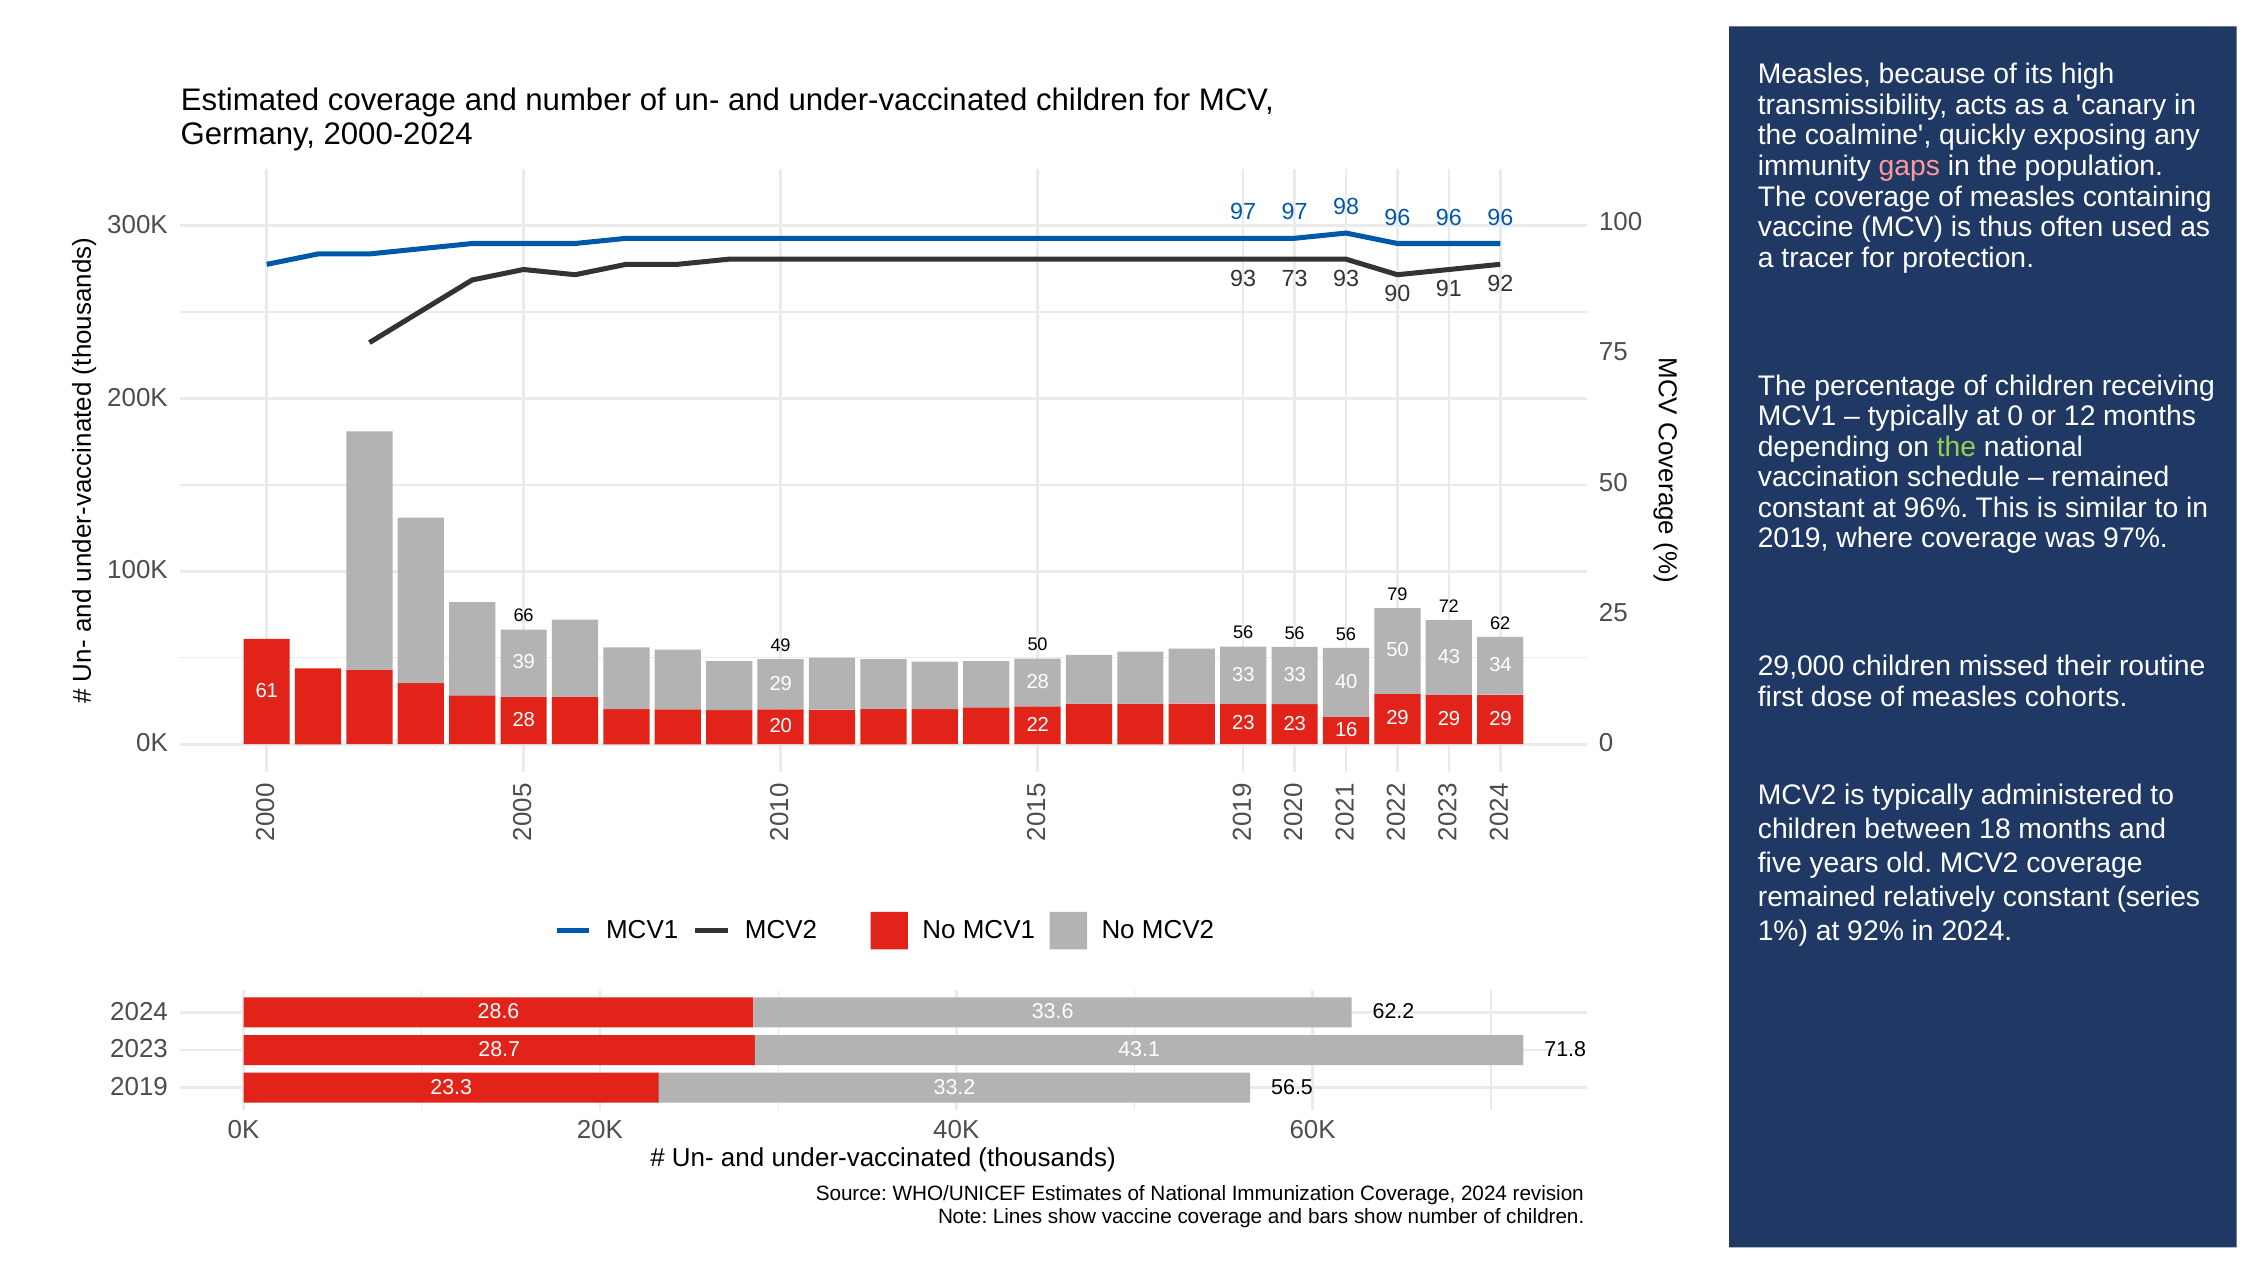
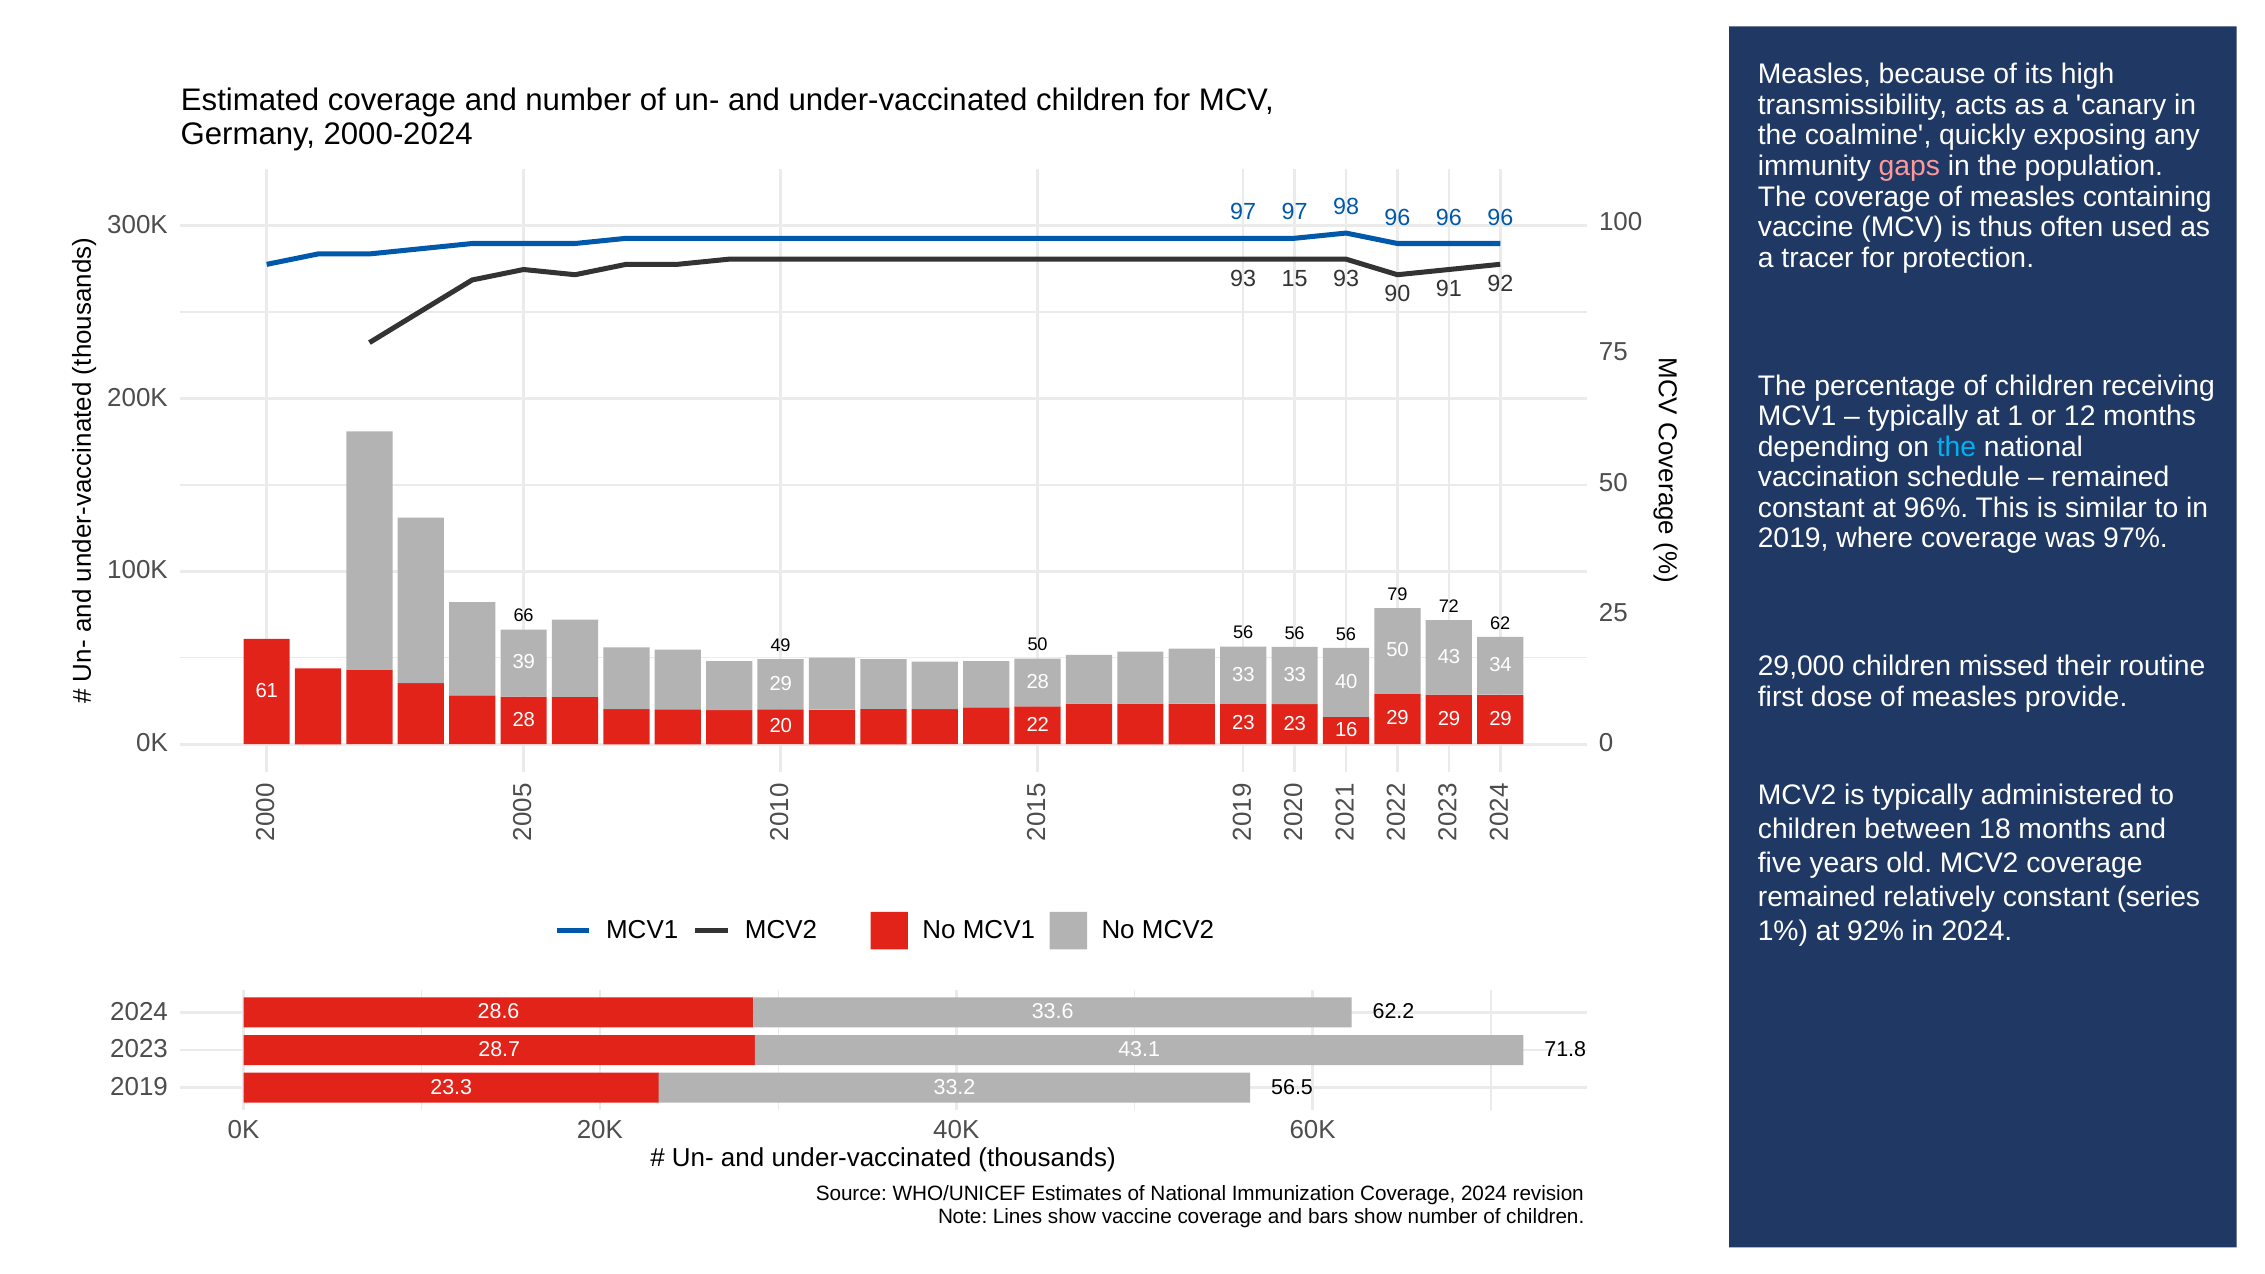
73: 73 -> 15 (1295, 279)
at 0: 0 -> 1 (2015, 416)
the colour: light green -> light blue (1957, 447)
cohorts: cohorts -> provide (2076, 697)
